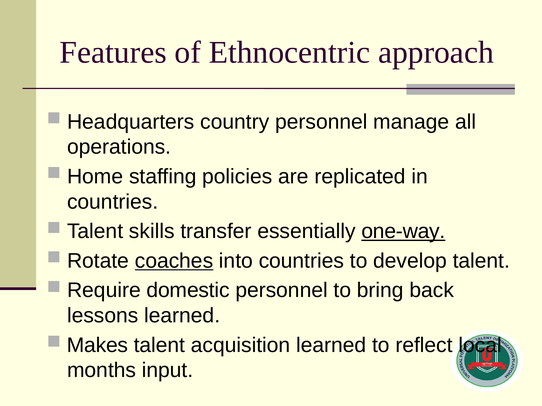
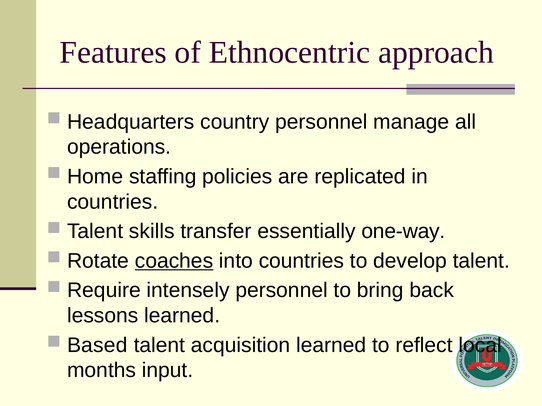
one-way underline: present -> none (403, 232)
domestic: domestic -> intensely (188, 291)
Makes: Makes -> Based (97, 345)
